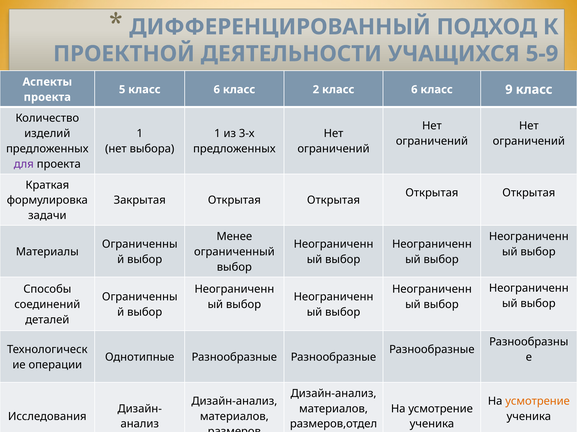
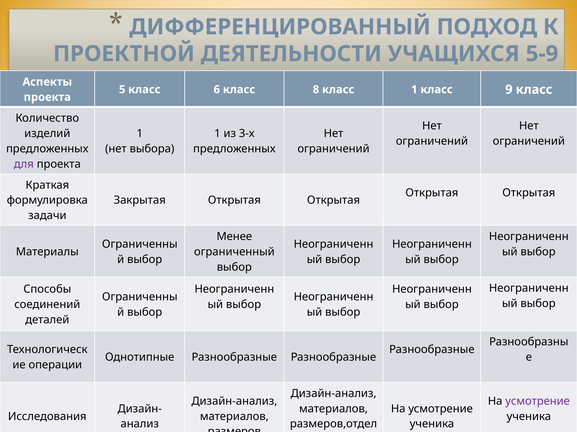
2: 2 -> 8 (316, 90)
6: 6 -> 1 (414, 90)
усмотрение colour: orange -> purple (538, 402)
